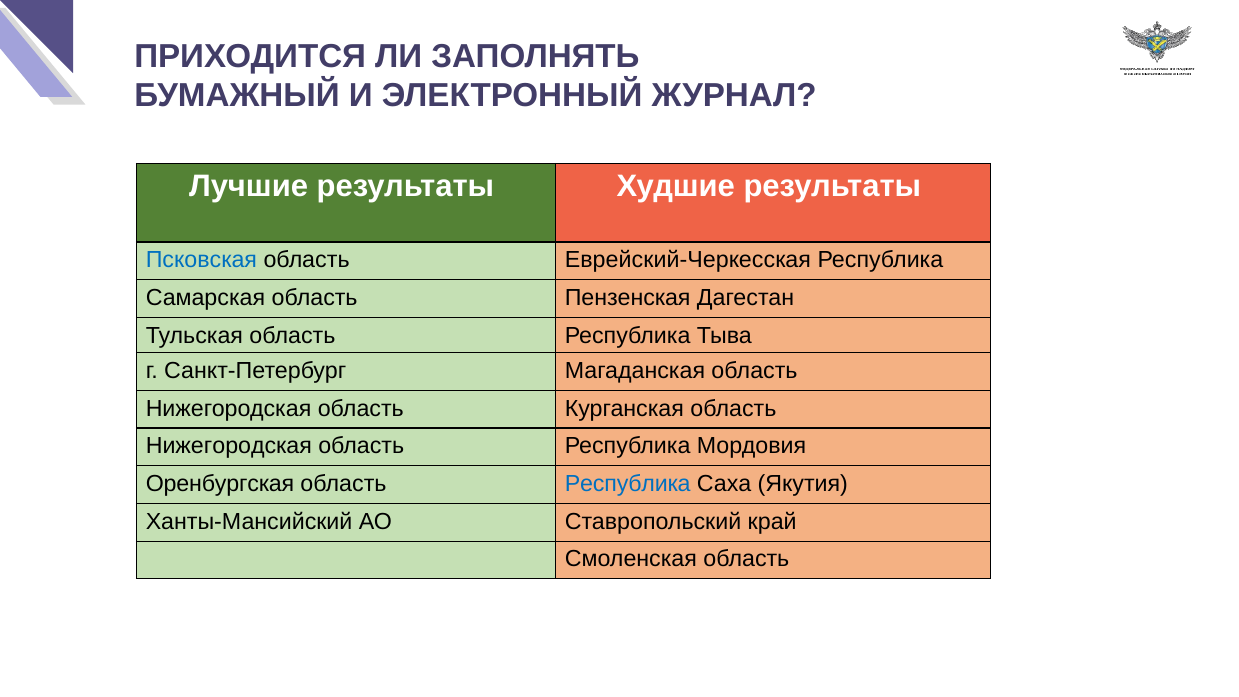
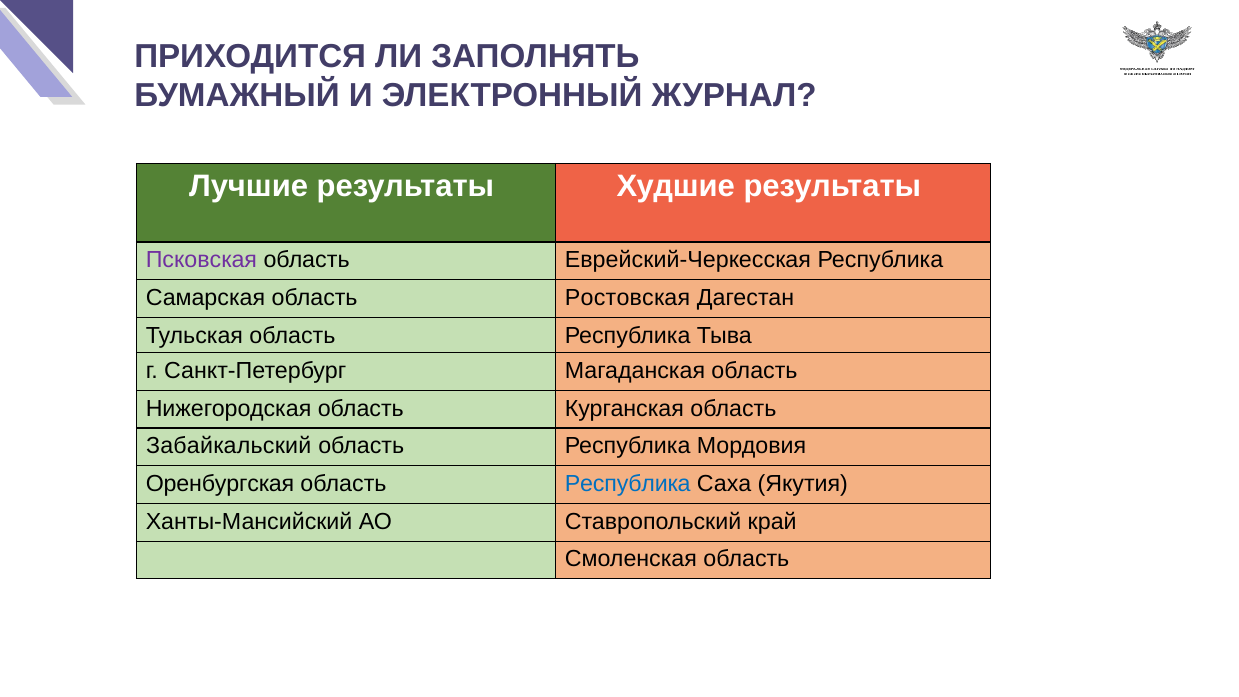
Псковская colour: blue -> purple (201, 260)
Пензенская: Пензенская -> Ростовская (628, 298)
Нижегородская: Нижегородская -> Забайкальский (229, 446)
